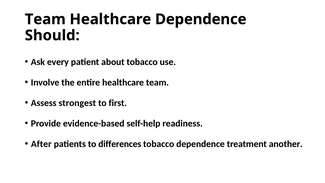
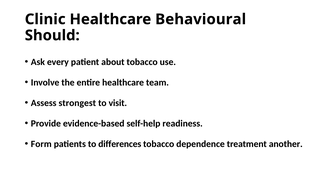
Team: Team -> Clinic (45, 19)
Healthcare Dependence: Dependence -> Behavioural (201, 19)
first: first -> visit (118, 103)
After: After -> Form (41, 144)
